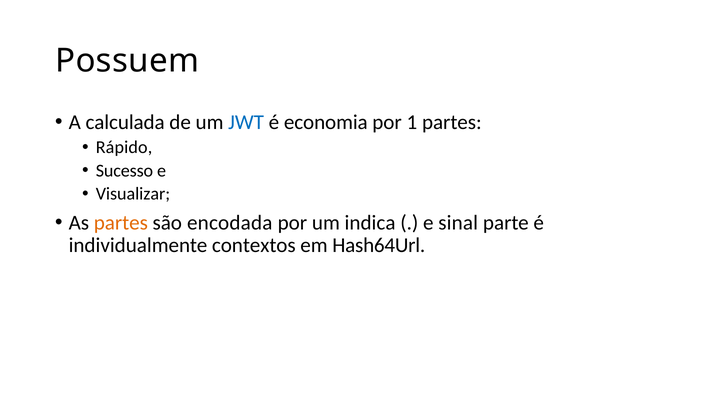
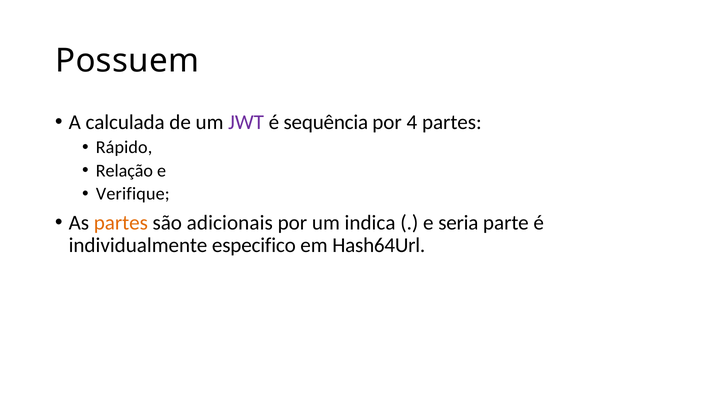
JWT colour: blue -> purple (246, 122)
economia: economia -> sequência (326, 122)
1: 1 -> 4 (412, 122)
Sucesso: Sucesso -> Relação (124, 170)
Visualizar: Visualizar -> Verifique (133, 194)
encodada: encodada -> adicionais (230, 222)
sinal: sinal -> seria (458, 222)
contextos: contextos -> especifico (254, 245)
